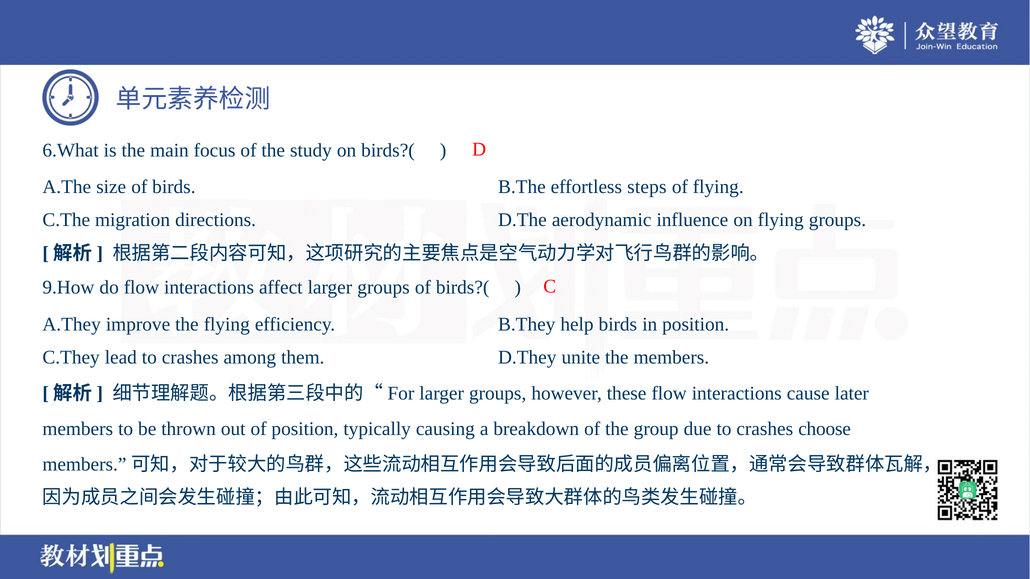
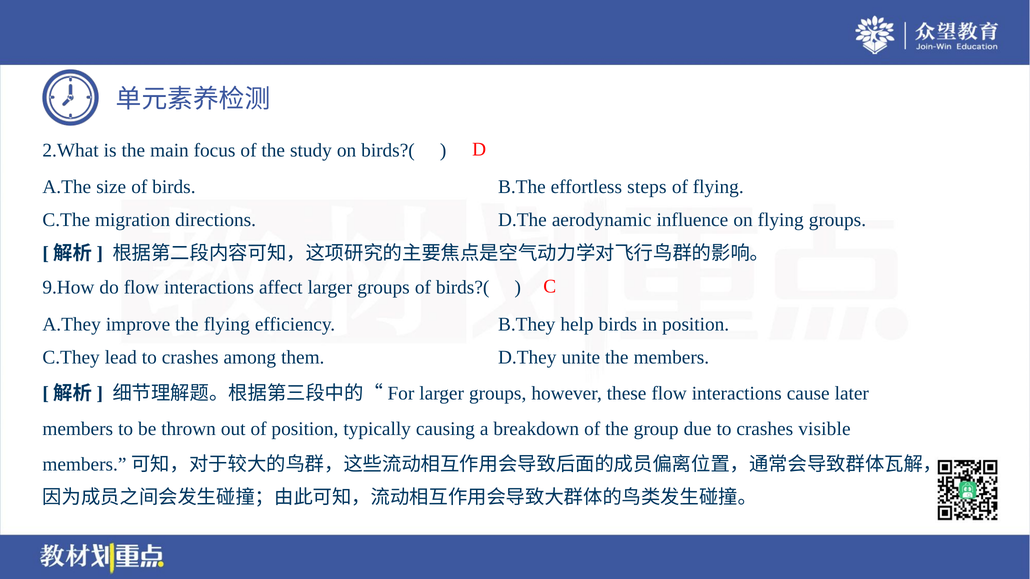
6.What: 6.What -> 2.What (71, 150)
choose: choose -> visible (824, 429)
